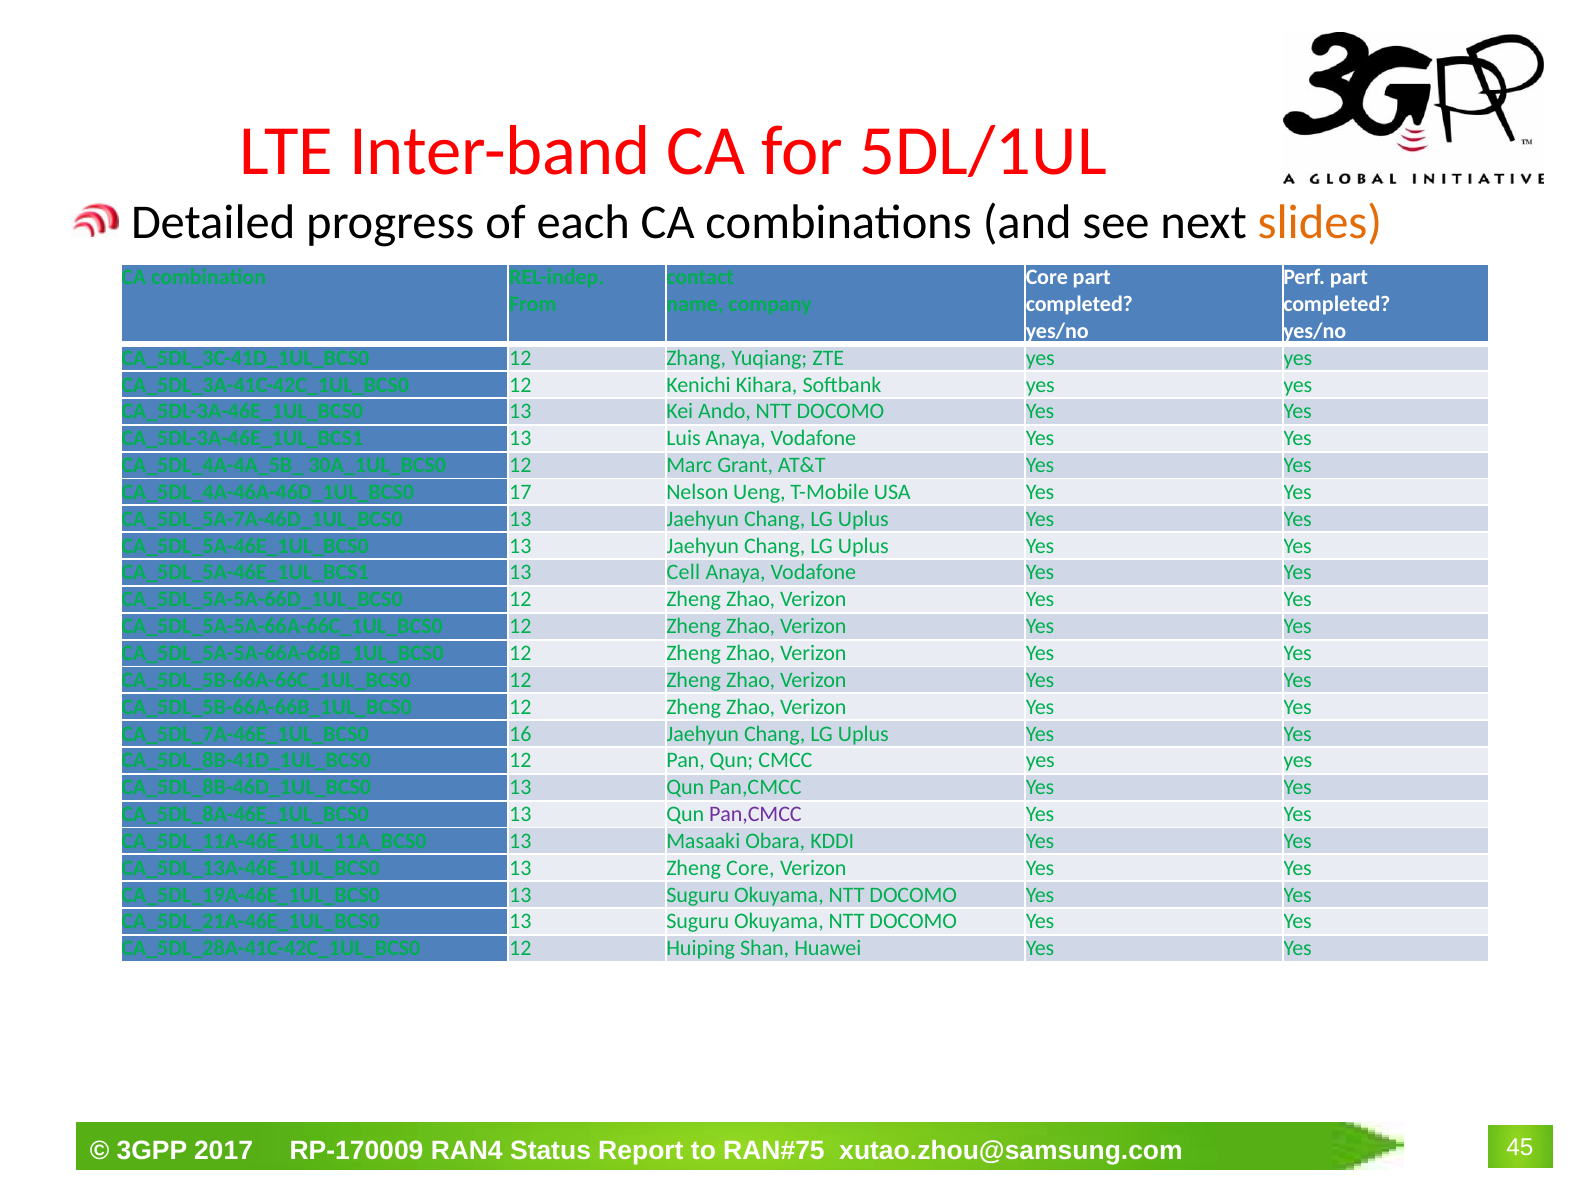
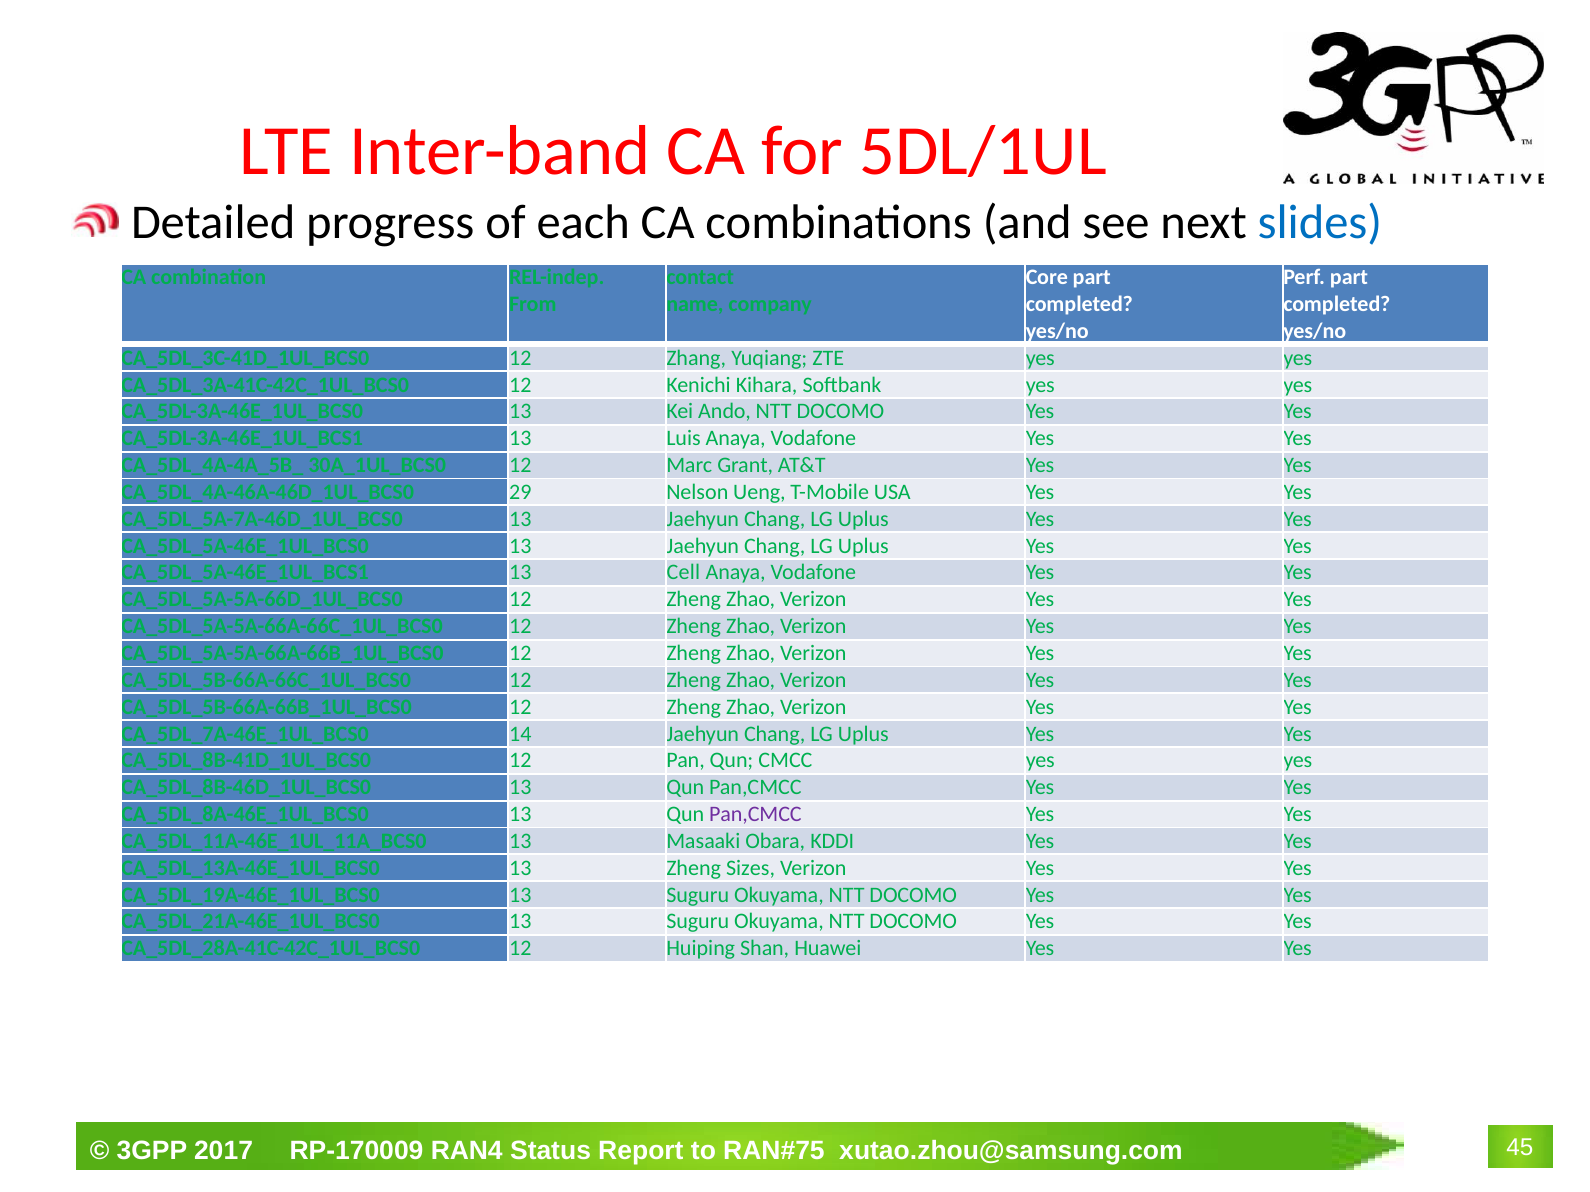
slides colour: orange -> blue (1320, 223)
17: 17 -> 29 (520, 492)
16: 16 -> 14 (520, 734)
Zheng Core: Core -> Sizes (751, 868)
